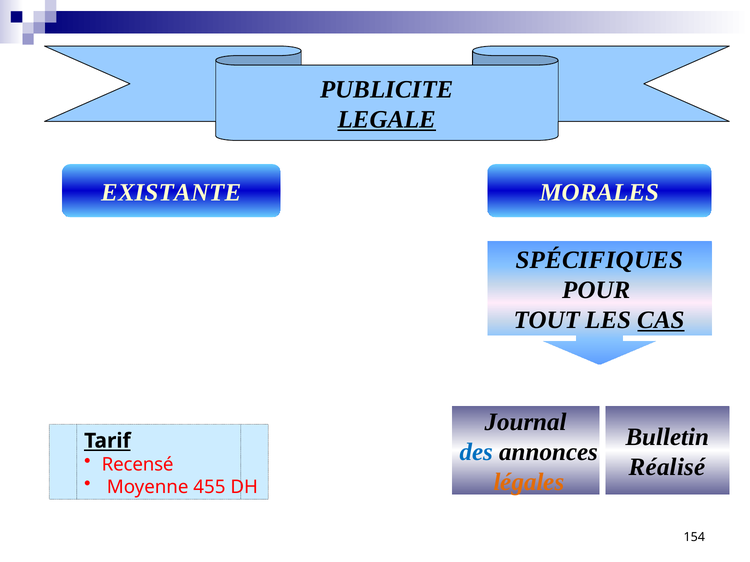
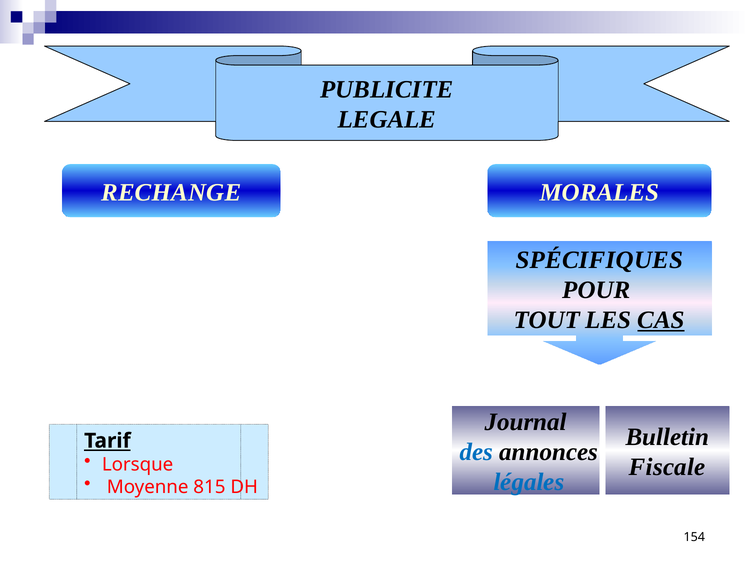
LEGALE underline: present -> none (387, 120)
EXISTANTE: EXISTANTE -> RECHANGE (171, 193)
Recensé: Recensé -> Lorsque (138, 465)
Réalisé: Réalisé -> Fiscale (667, 467)
légales colour: orange -> blue (529, 482)
455: 455 -> 815 (209, 487)
